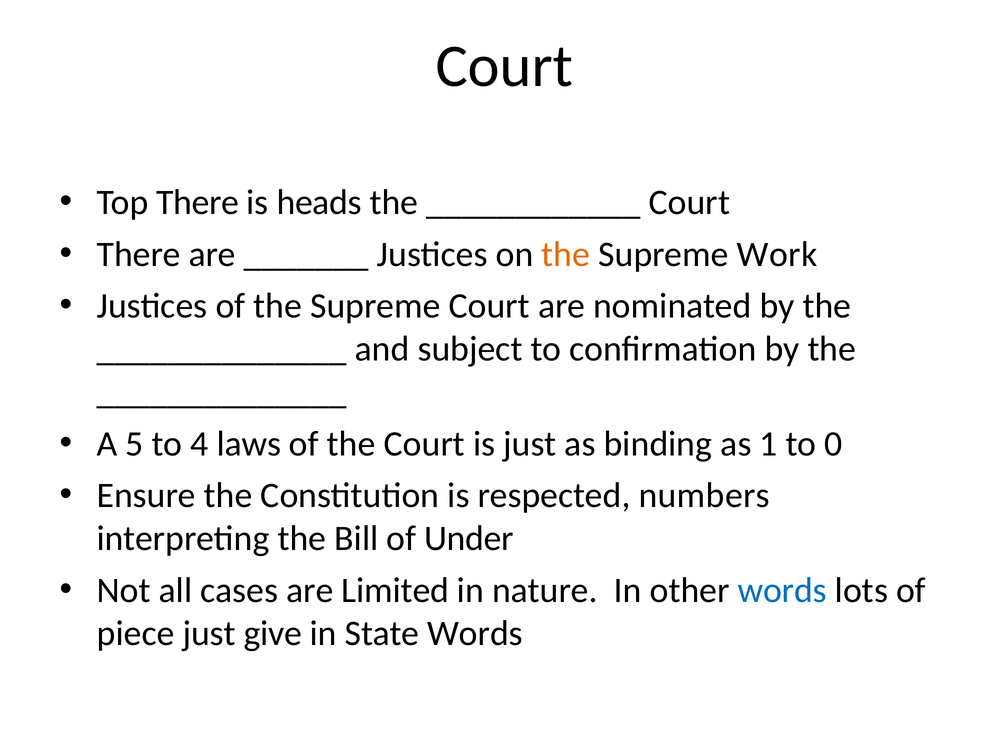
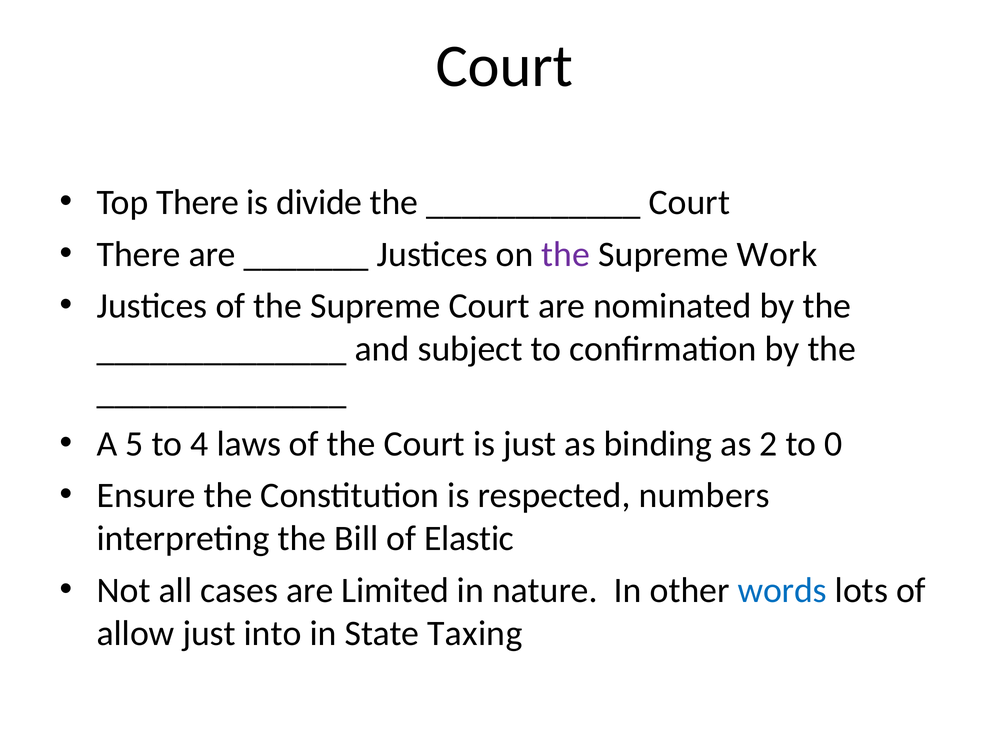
heads: heads -> divide (319, 203)
the colour: orange -> purple (566, 254)
1: 1 -> 2 (769, 444)
Under: Under -> Elastic (469, 539)
piece: piece -> allow (136, 633)
give: give -> into (273, 633)
State Words: Words -> Taxing (475, 633)
